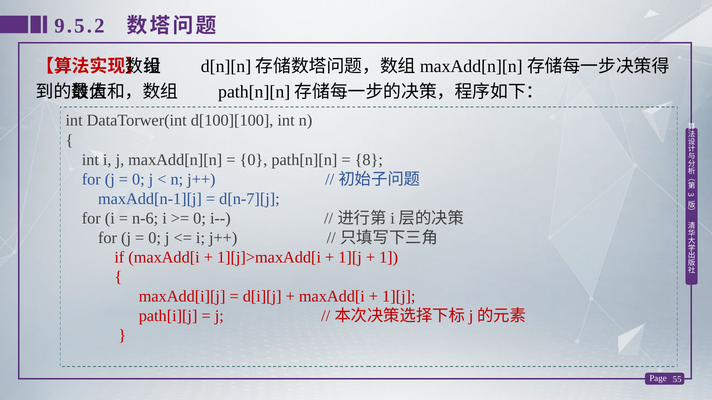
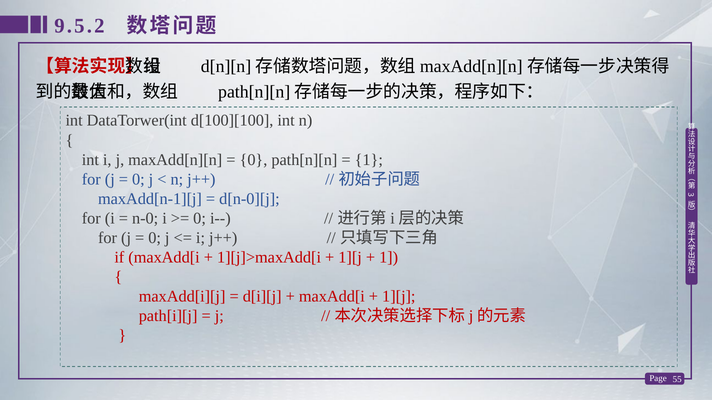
8: 8 -> 1 (369, 160)
d[n-7][j: d[n-7][j -> d[n-0][j (250, 199)
n-6: n-6 -> n-0 (145, 219)
